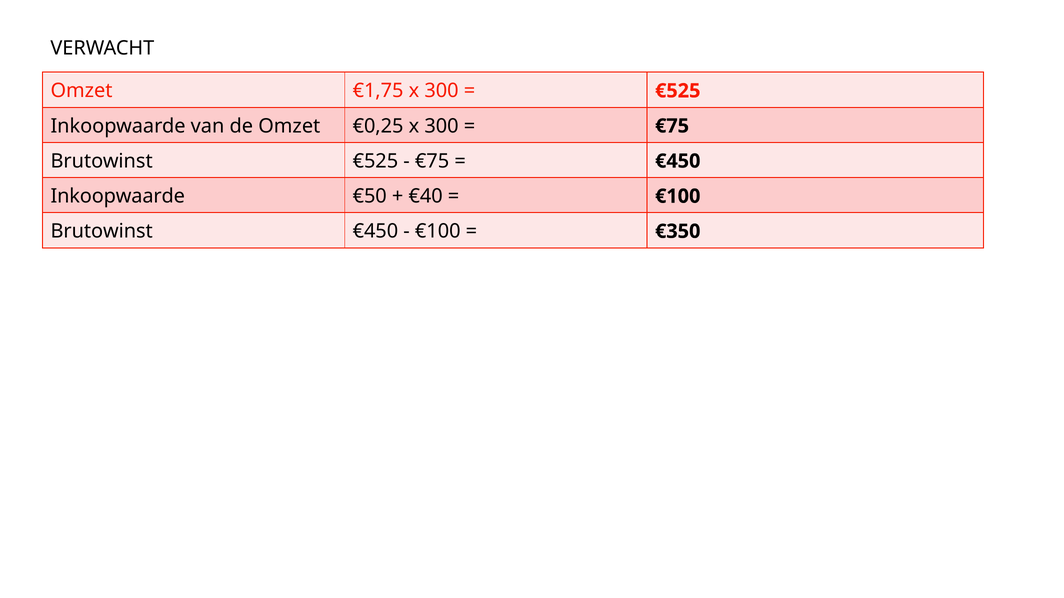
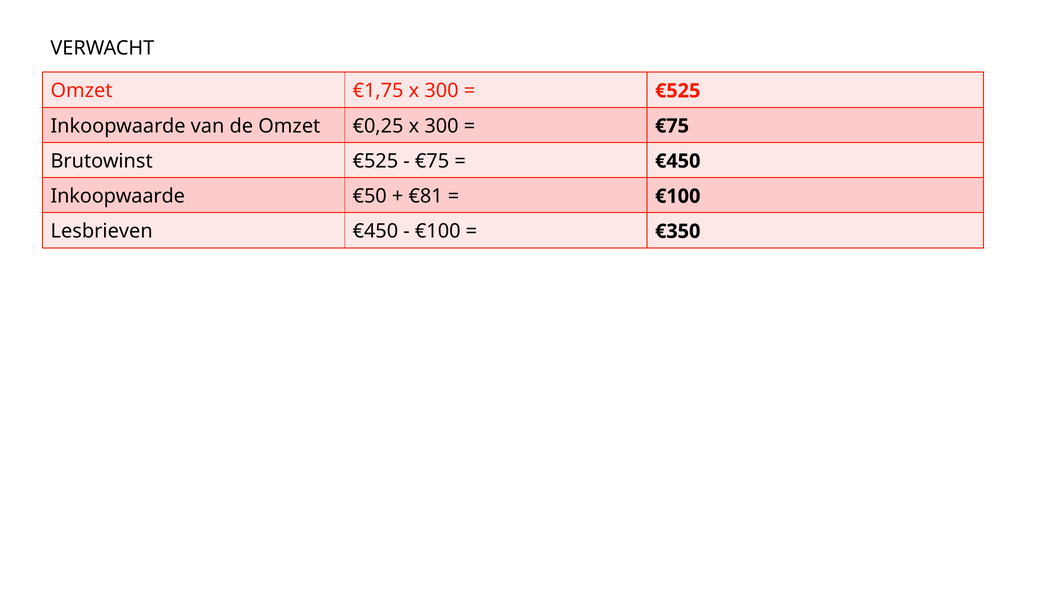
€40: €40 -> €81 (426, 196)
Brutowinst: Brutowinst -> Lesbrieven (102, 232)
